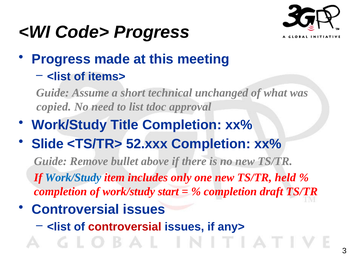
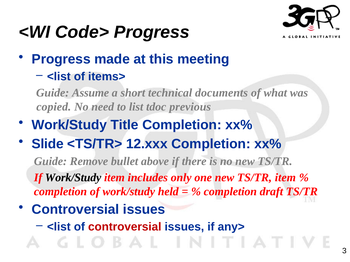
unchanged: unchanged -> documents (222, 93)
approval: approval -> previous (190, 107)
52.xxx: 52.xxx -> 12.xxx (147, 144)
Work/Study colour: blue -> black (73, 178)
TS/TR held: held -> item (285, 178)
start: start -> held (168, 192)
